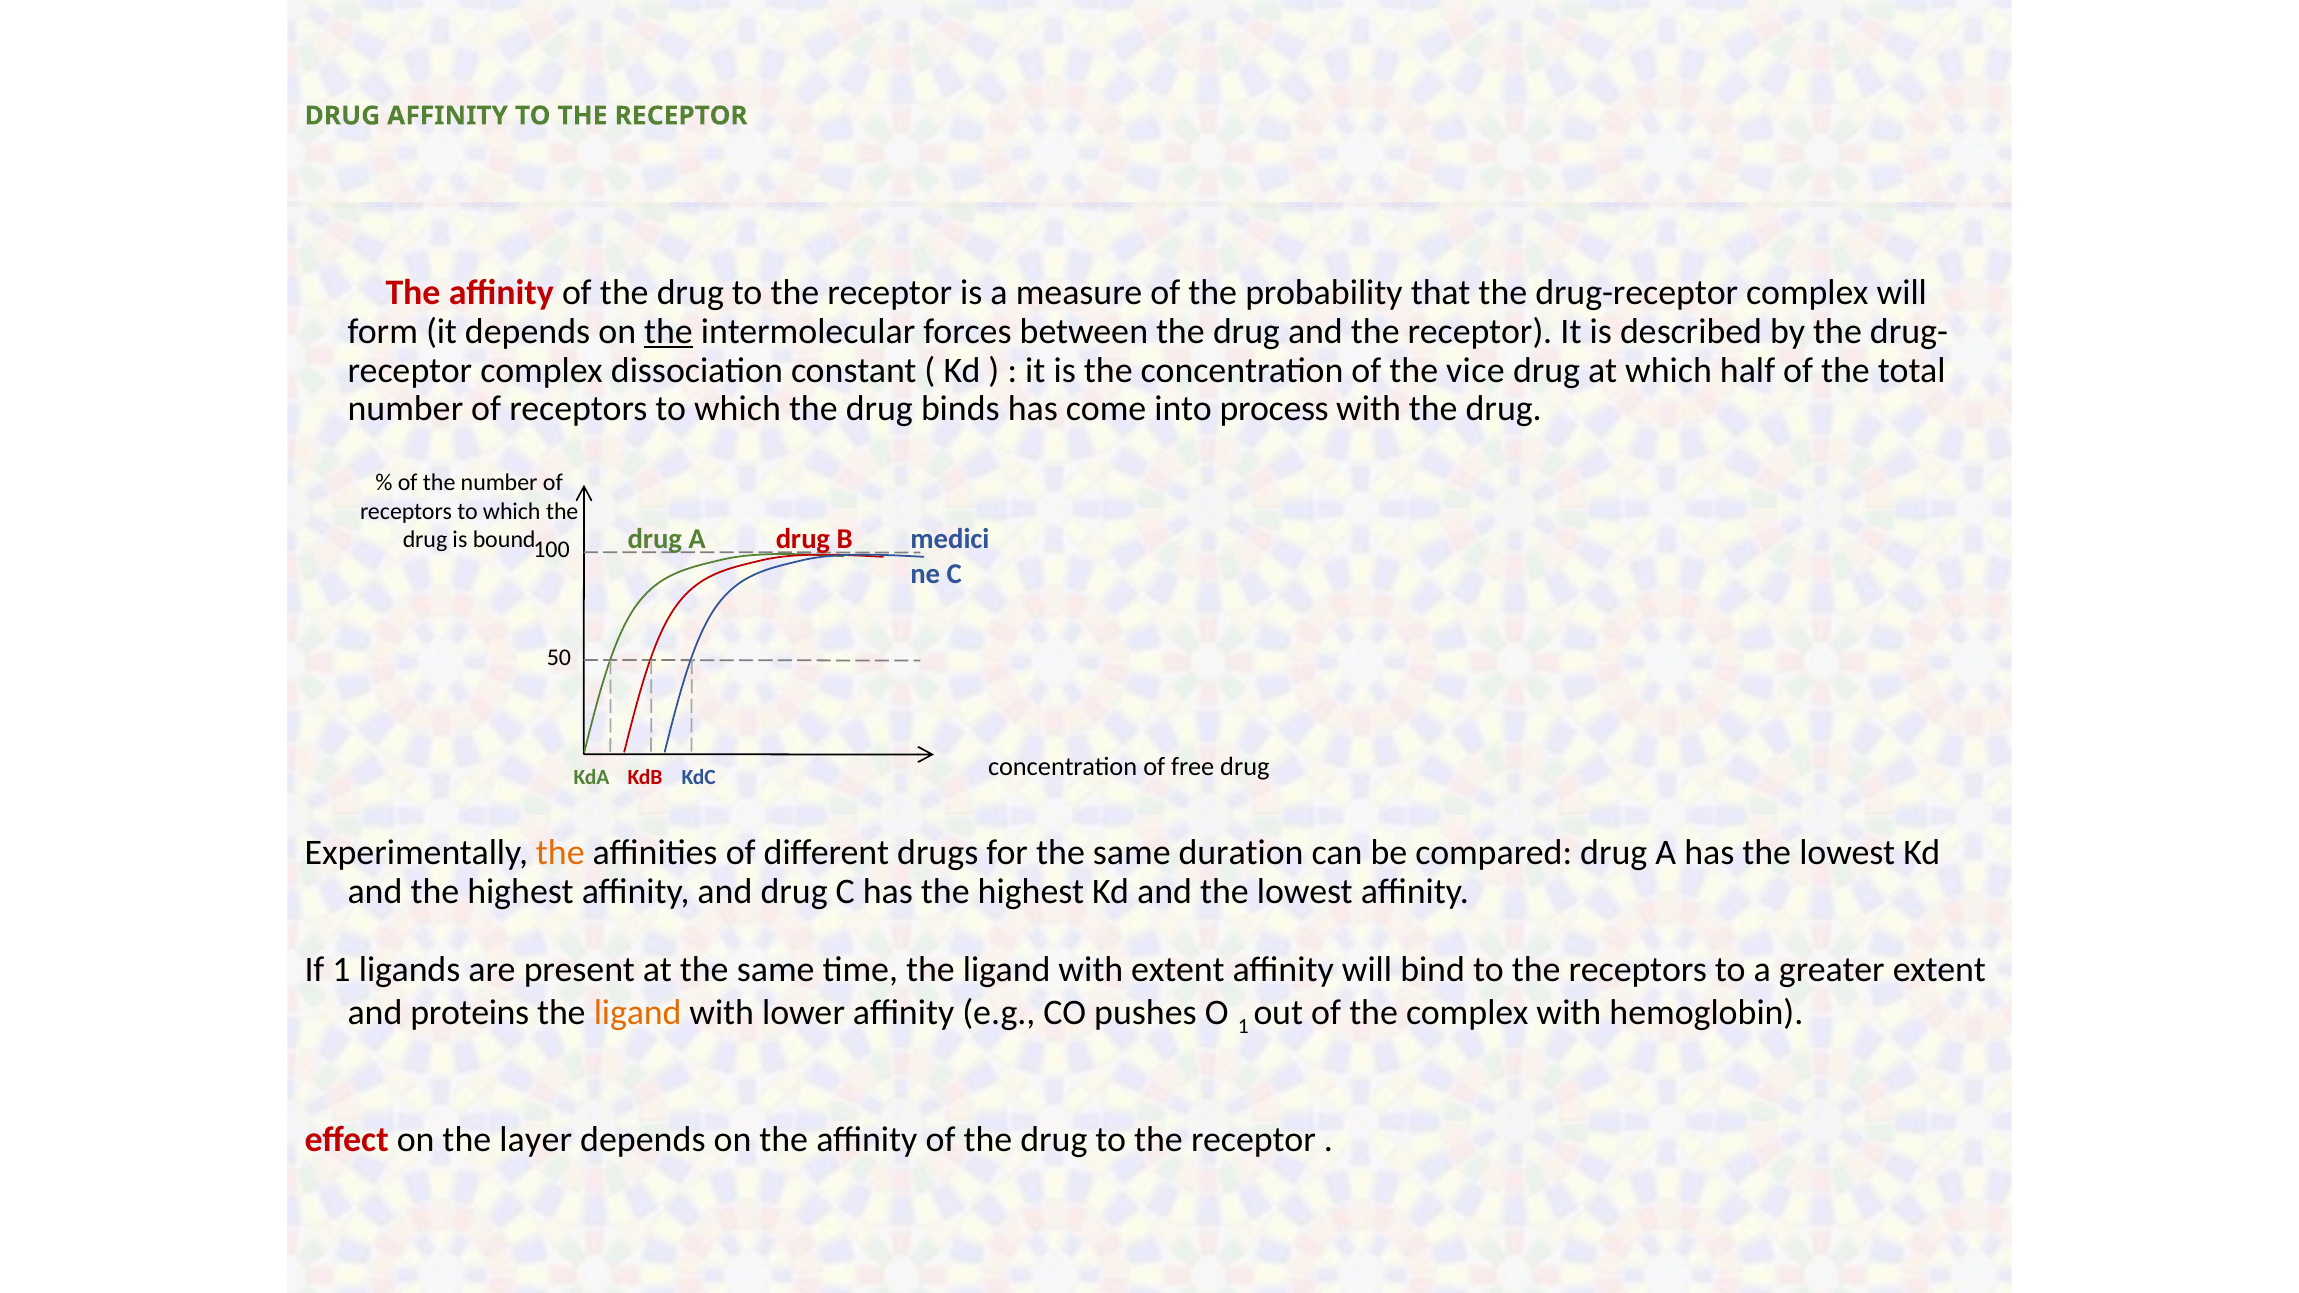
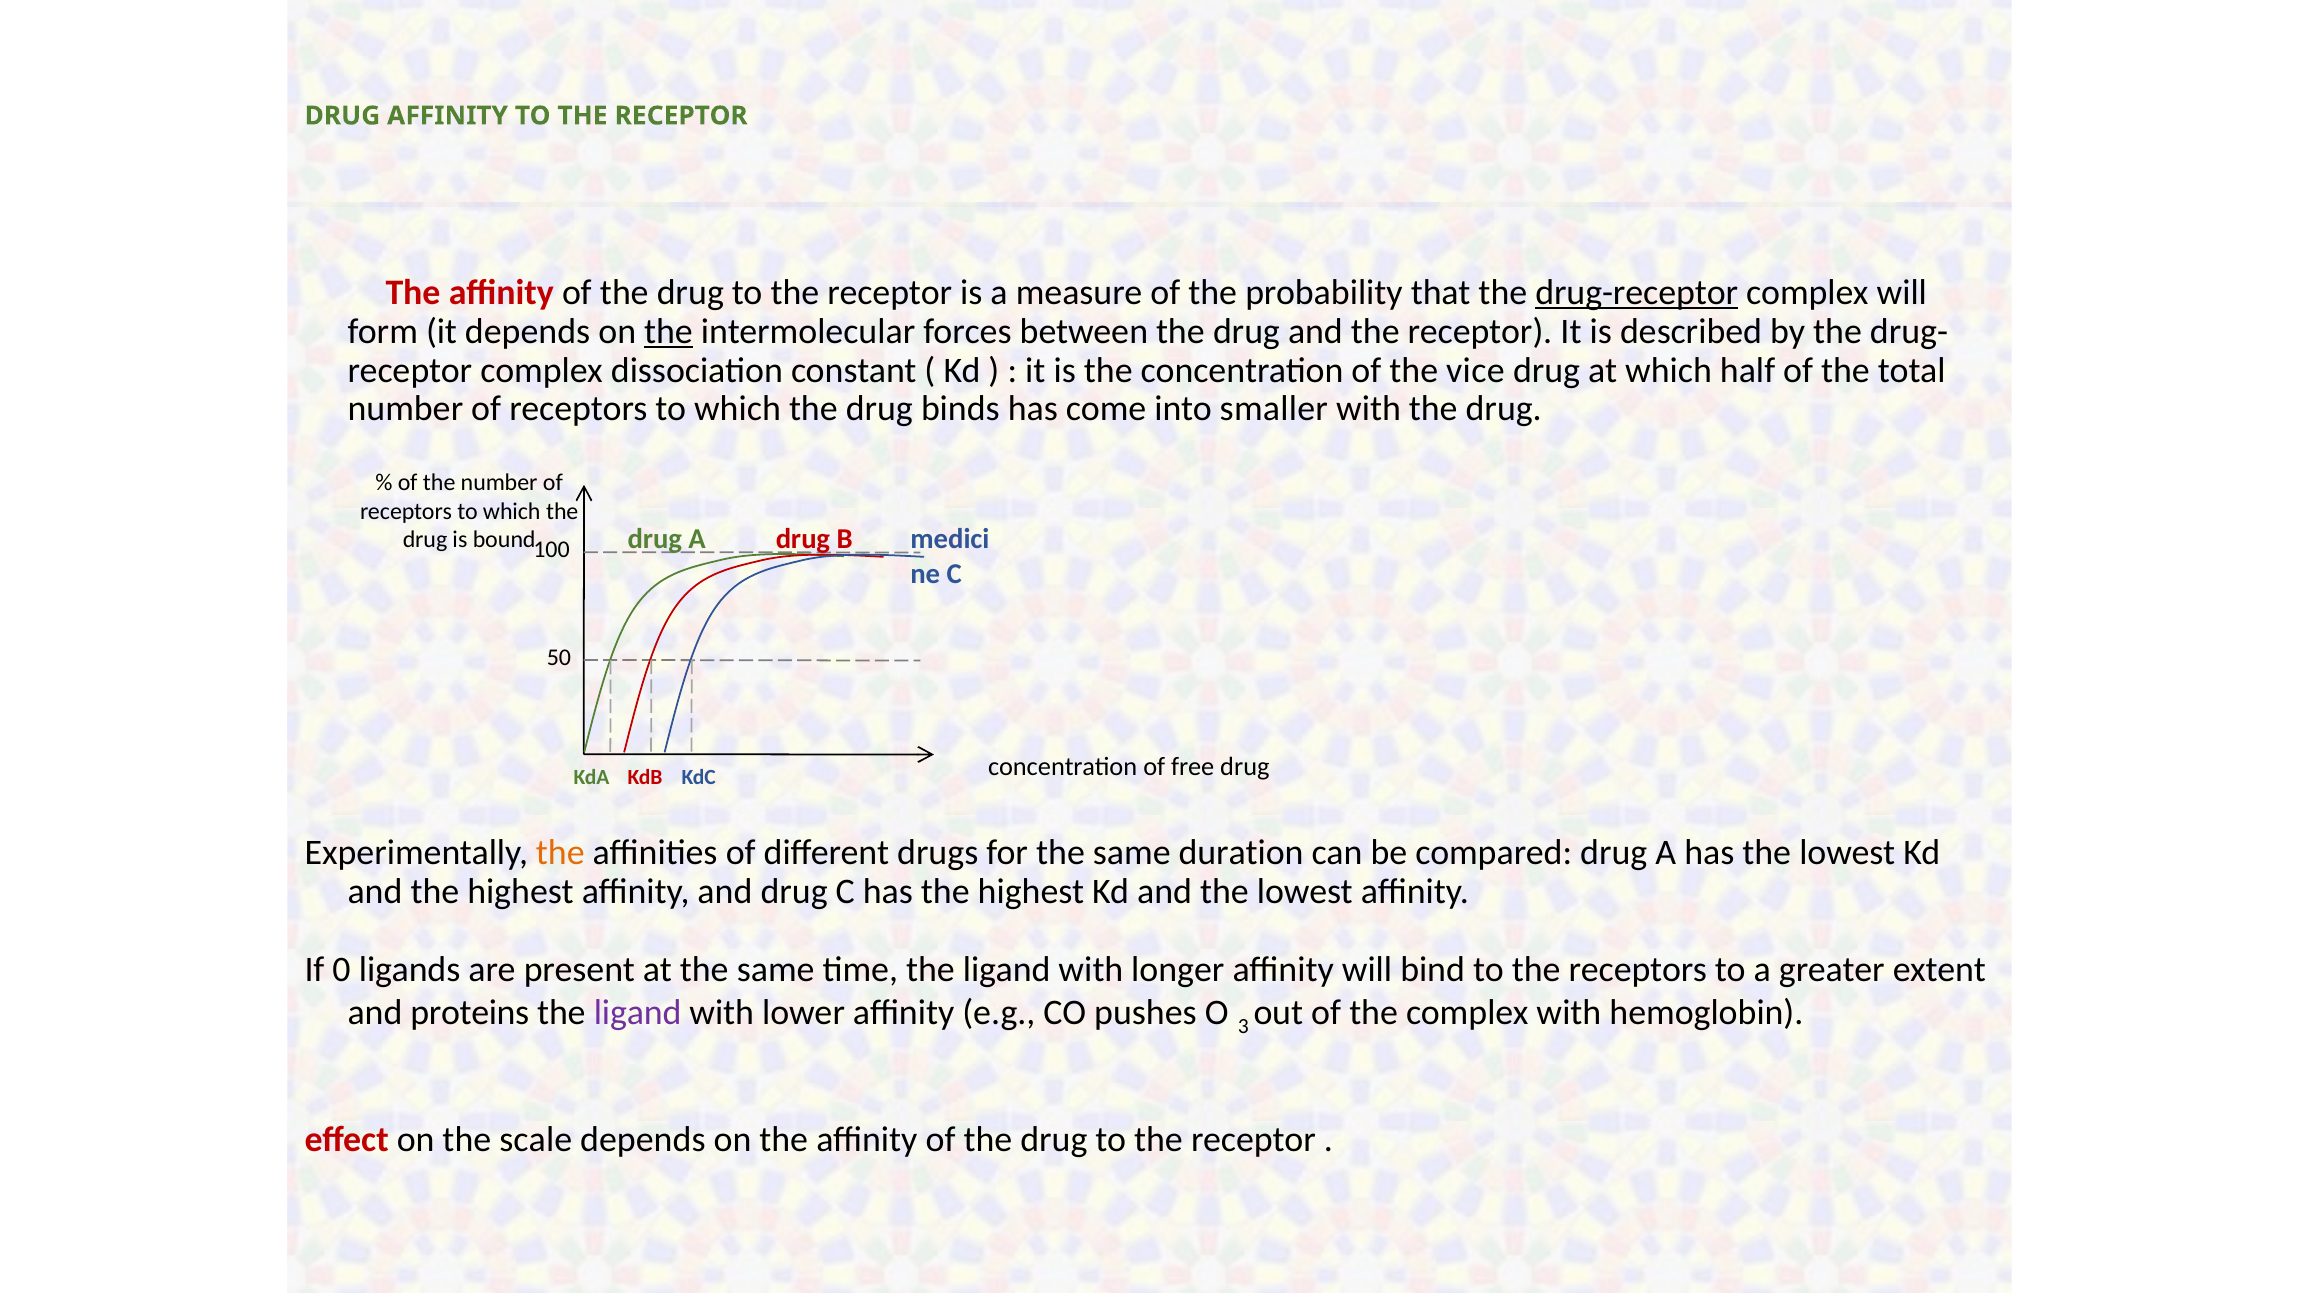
drug-receptor underline: none -> present (1637, 293)
process: process -> smaller (1274, 409)
If 1: 1 -> 0 (342, 969)
with extent: extent -> longer (1178, 969)
ligand colour: orange -> purple (638, 1013)
O 1: 1 -> 3 (1243, 1027)
layer: layer -> scale (536, 1140)
